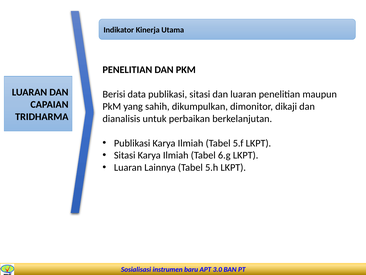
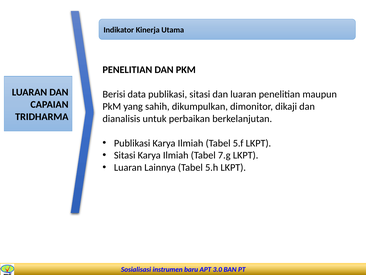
6.g: 6.g -> 7.g (224, 155)
